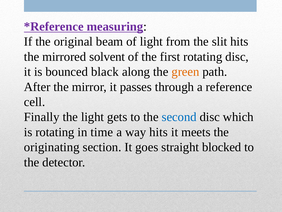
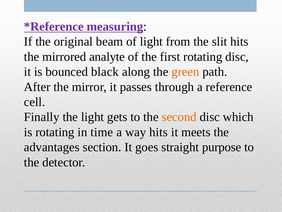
solvent: solvent -> analyte (107, 57)
second colour: blue -> orange (179, 117)
originating: originating -> advantages (52, 147)
blocked: blocked -> purpose (222, 147)
